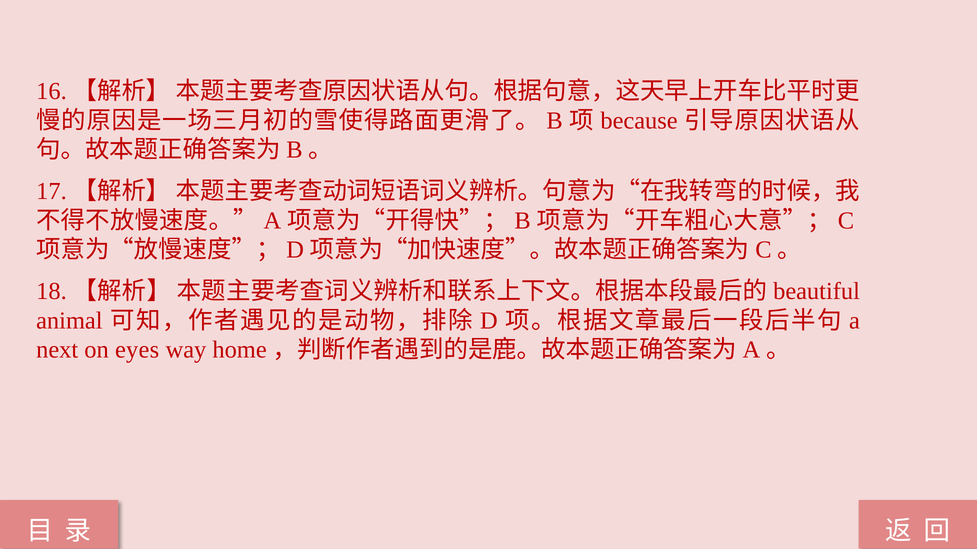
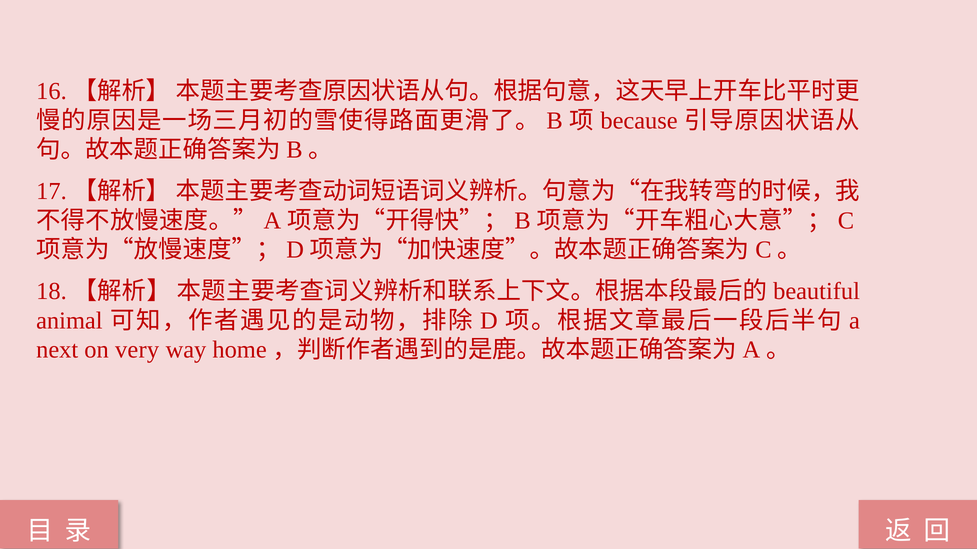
eyes: eyes -> very (137, 350)
